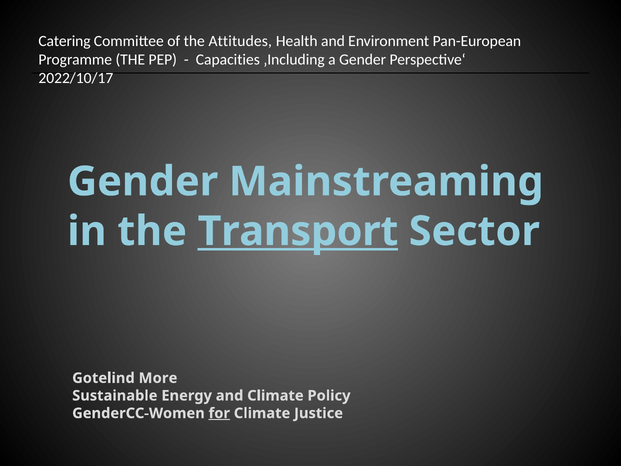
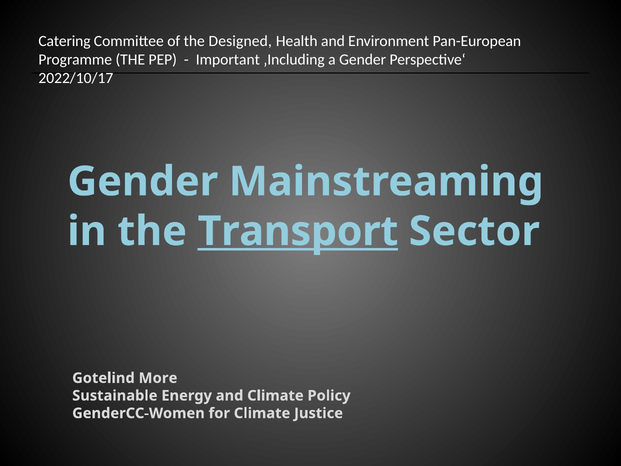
Attitudes: Attitudes -> Designed (240, 41)
Capacities: Capacities -> Important (228, 60)
for underline: present -> none (219, 413)
